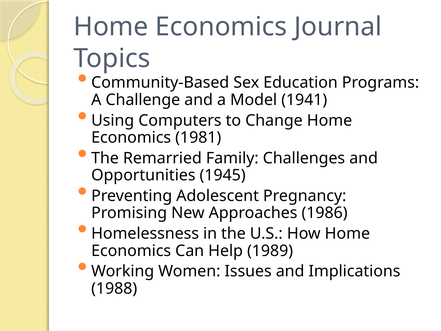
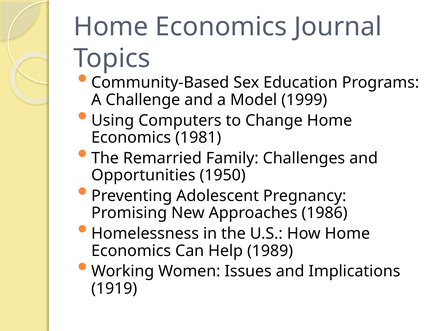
1941: 1941 -> 1999 (304, 100)
1945: 1945 -> 1950 (223, 175)
1988: 1988 -> 1919 (114, 288)
